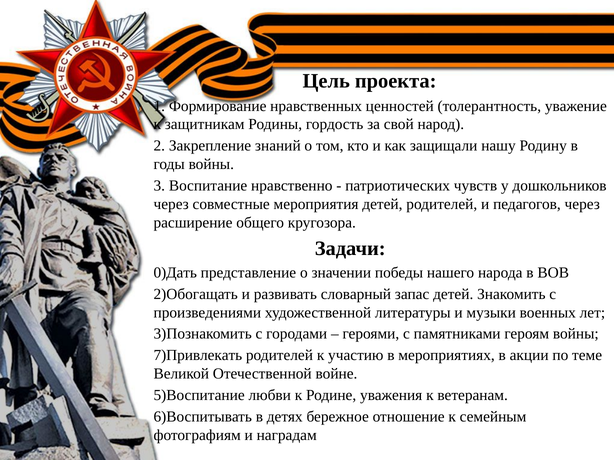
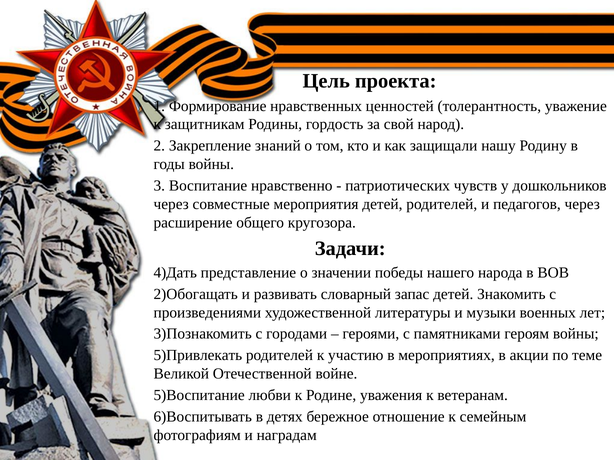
0)Дать: 0)Дать -> 4)Дать (175, 273)
7)Привлекать: 7)Привлекать -> 5)Привлекать (198, 356)
